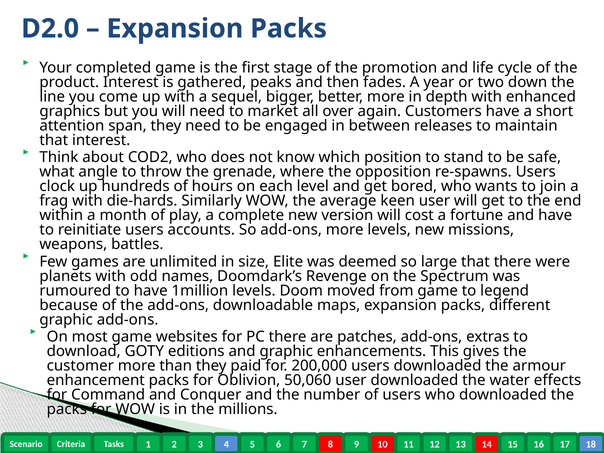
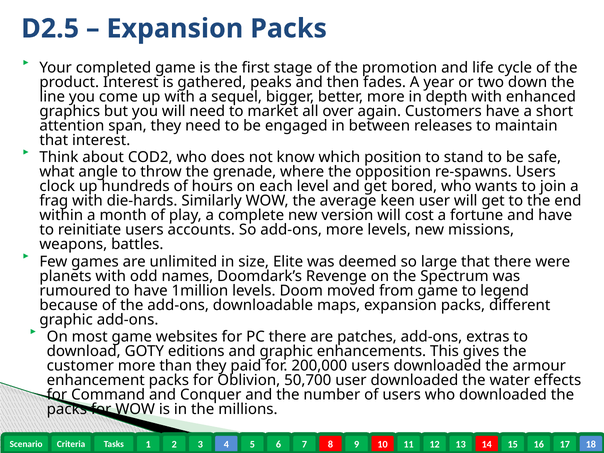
D2.0: D2.0 -> D2.5 (50, 29)
50,060: 50,060 -> 50,700 (308, 380)
